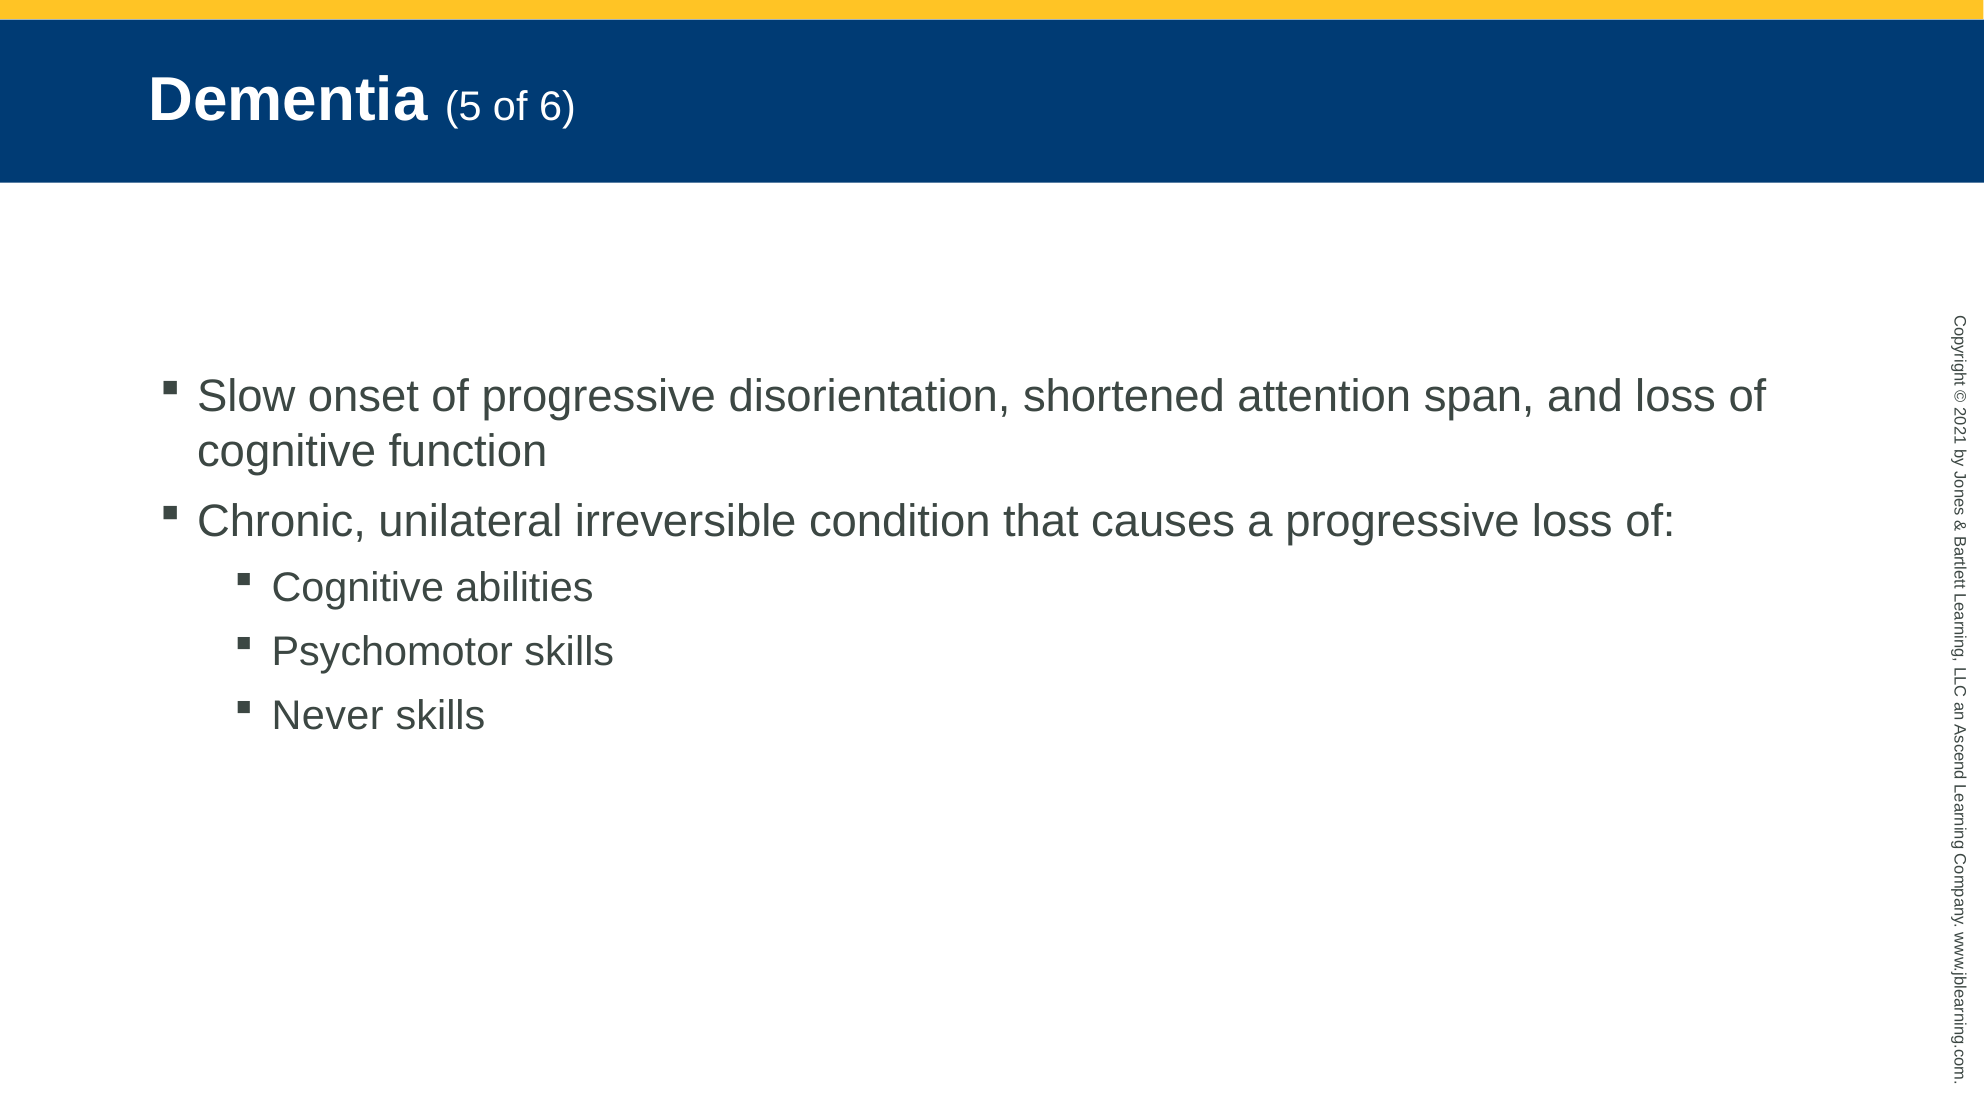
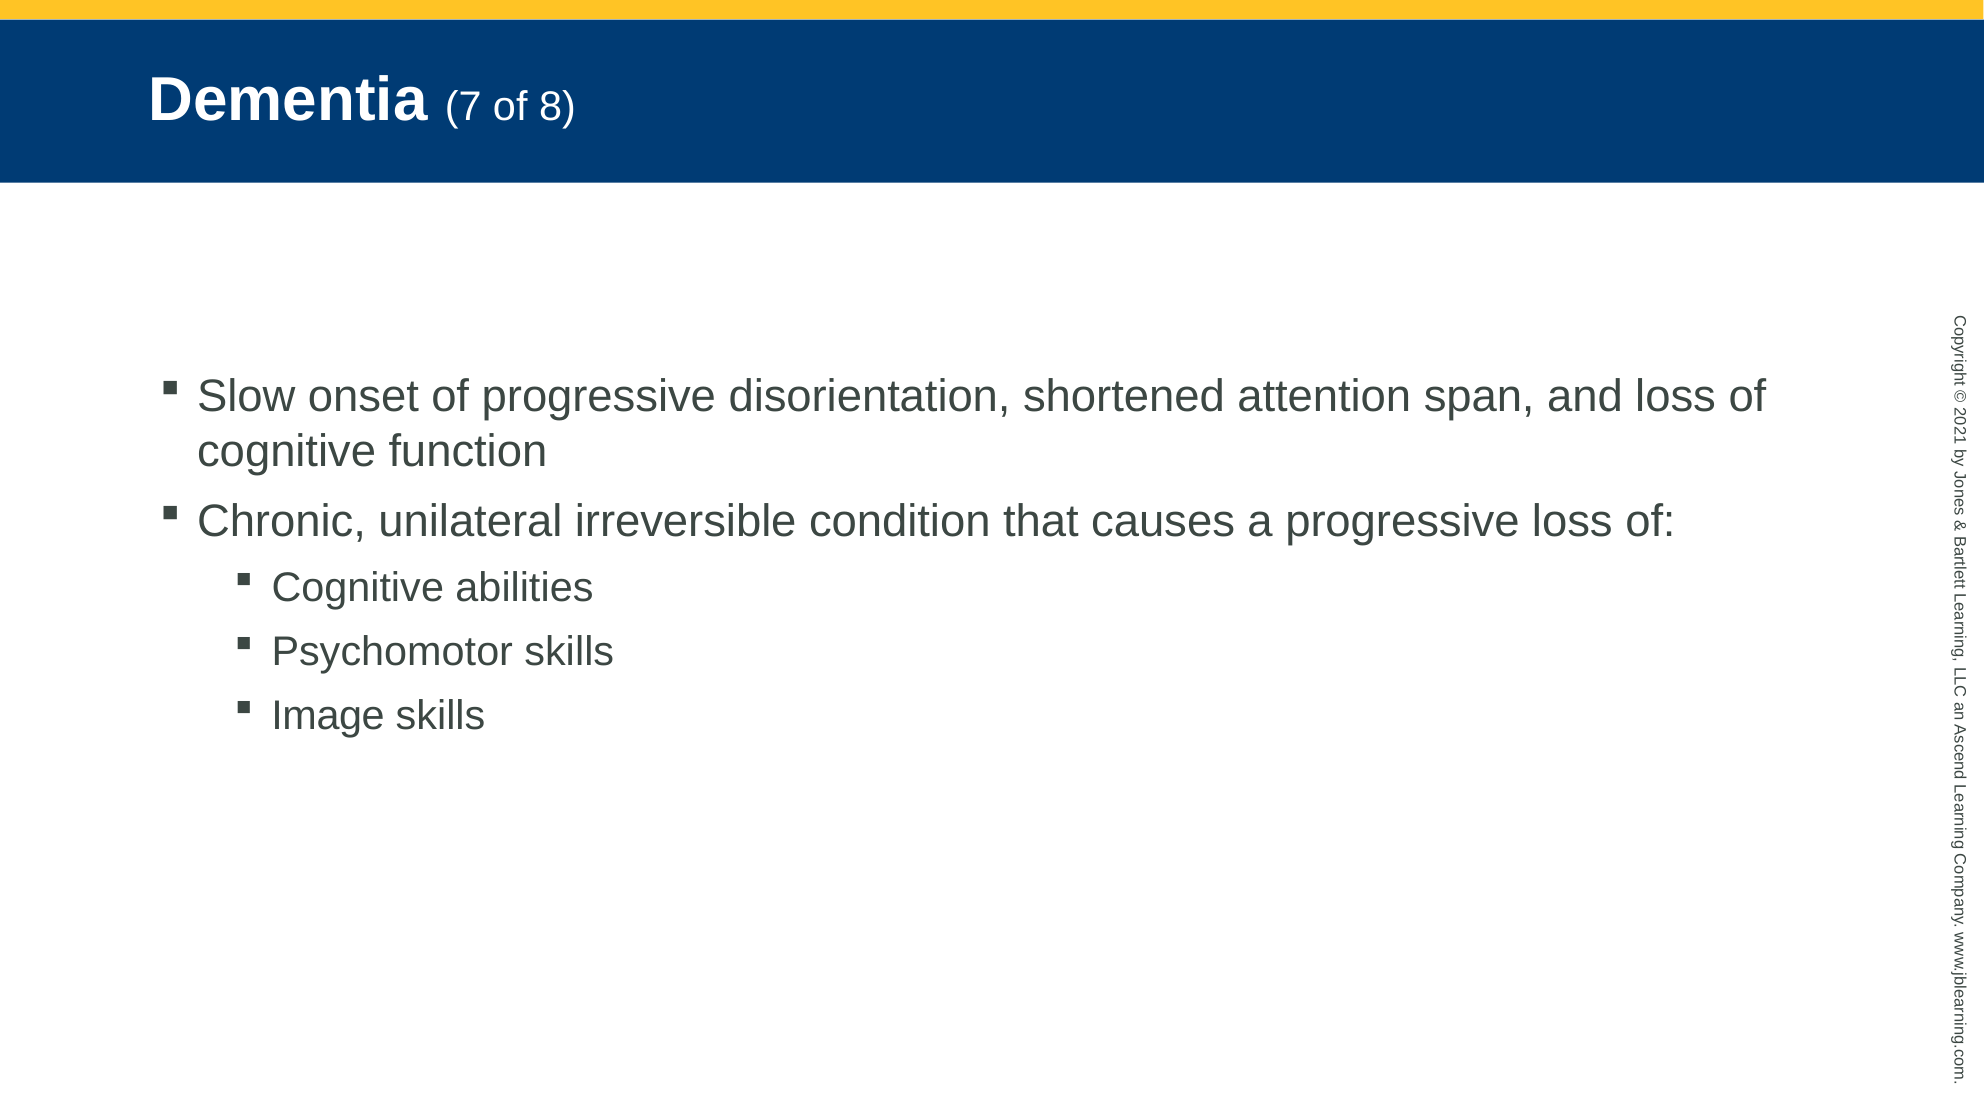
5: 5 -> 7 (463, 107)
6: 6 -> 8 (557, 107)
Never: Never -> Image (328, 716)
